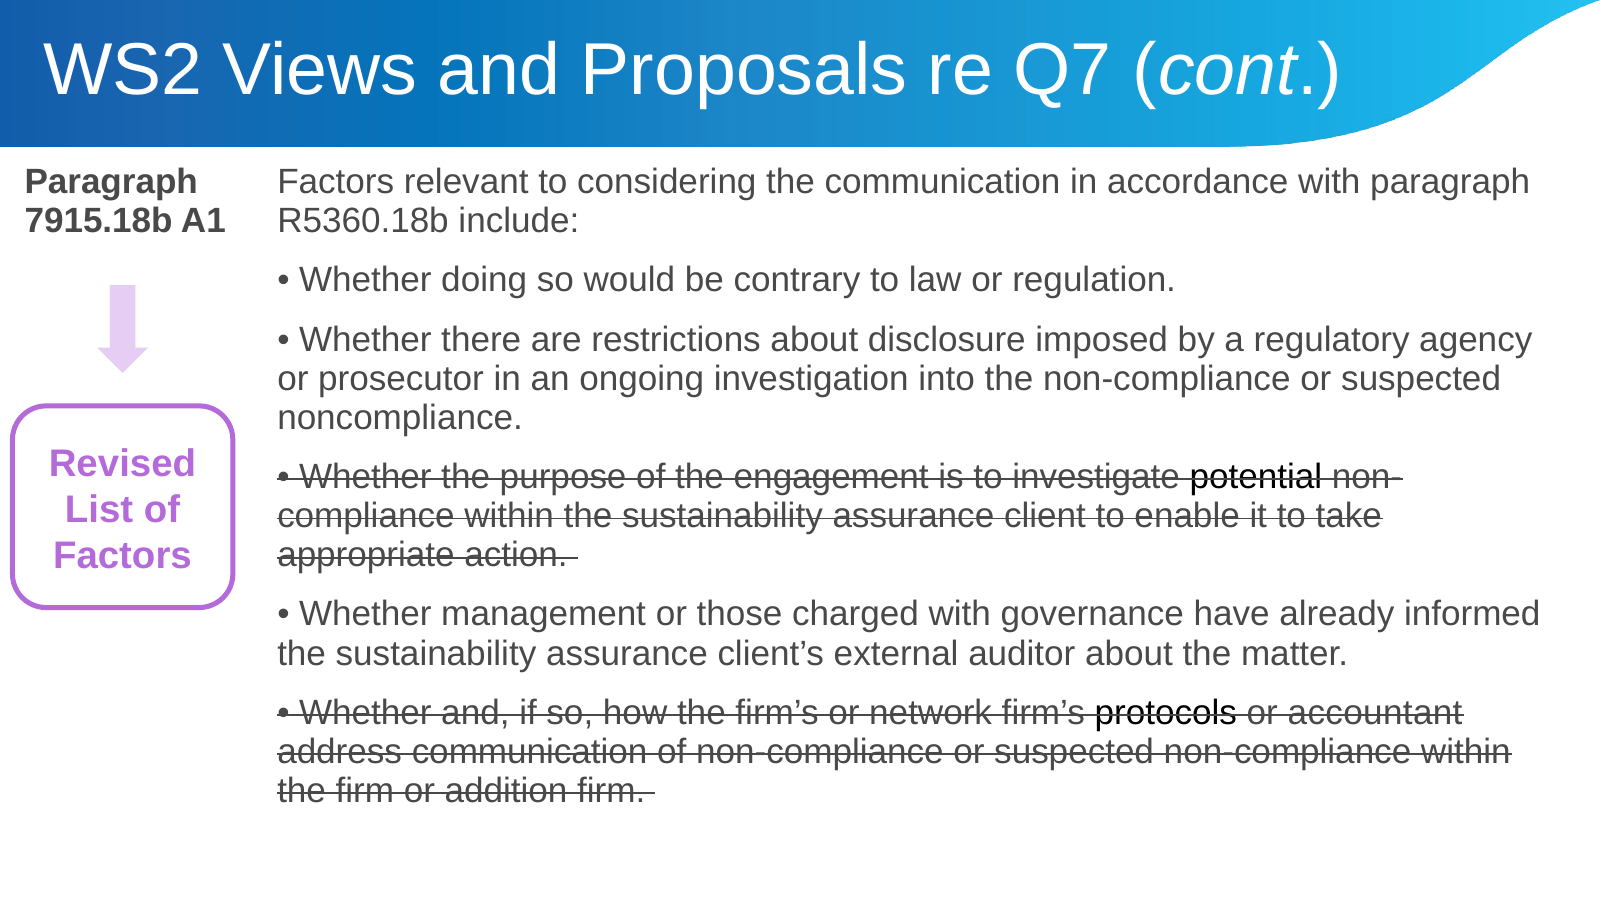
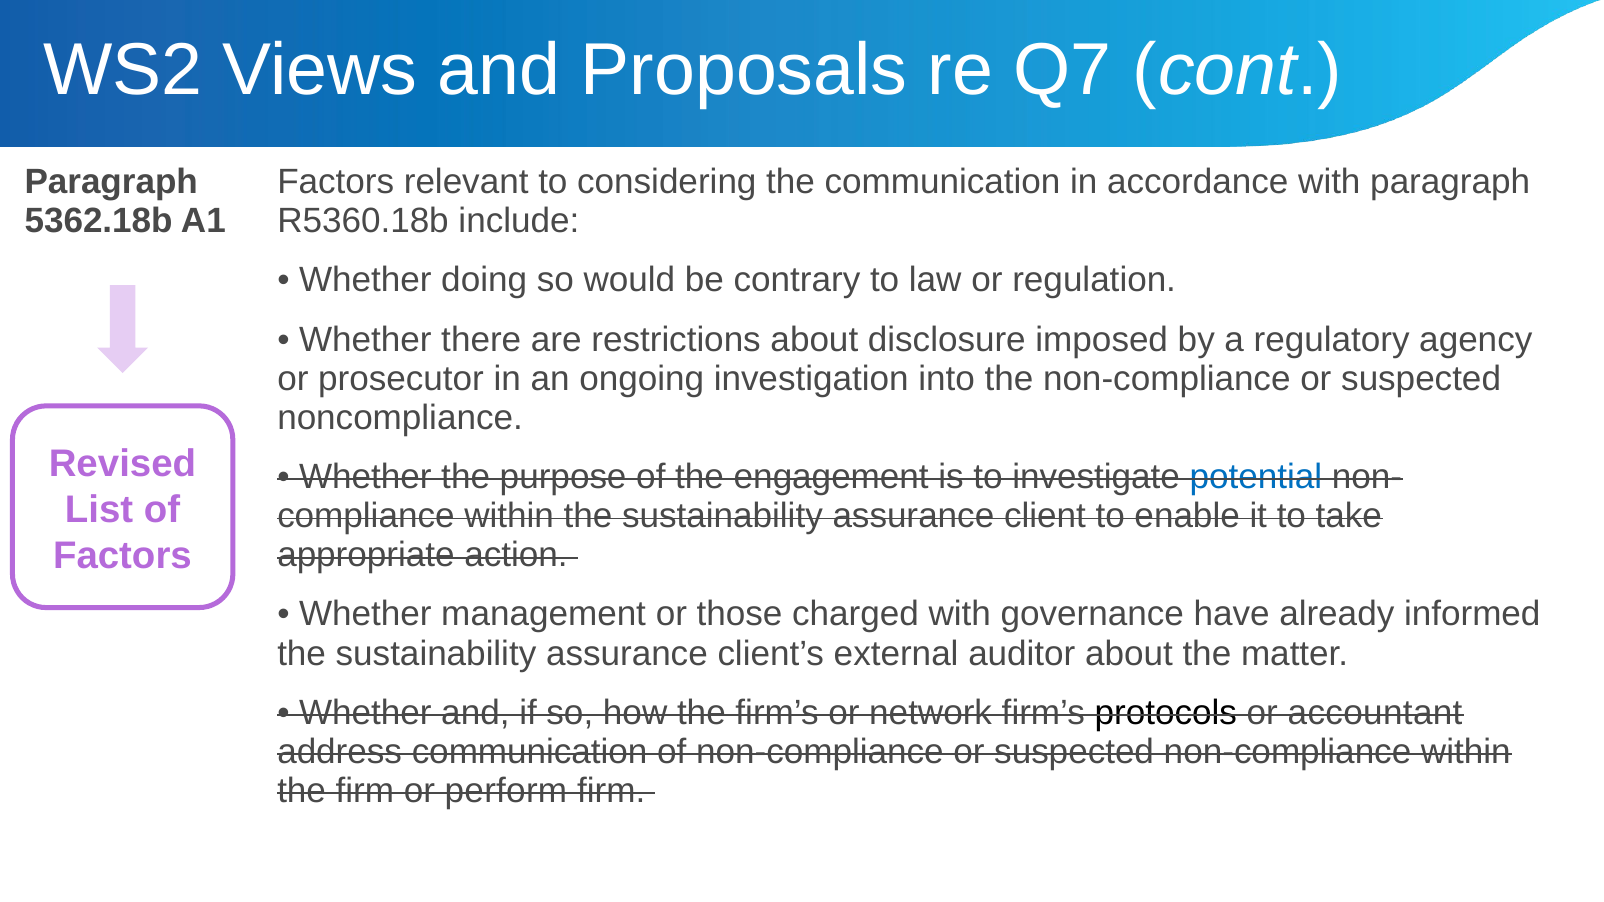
7915.18b: 7915.18b -> 5362.18b (99, 221)
potential colour: black -> blue (1256, 477)
addition: addition -> perform (506, 791)
